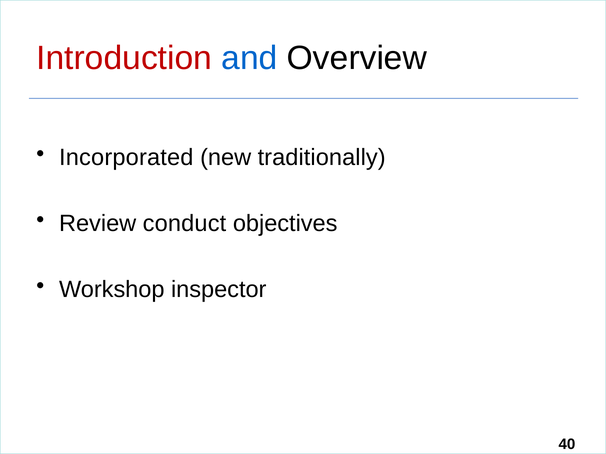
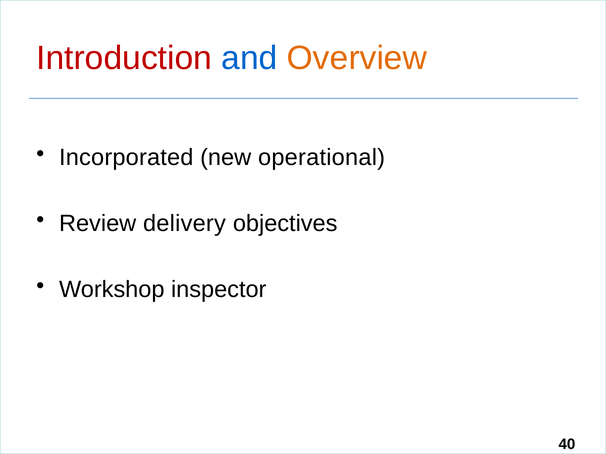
Overview colour: black -> orange (357, 58)
traditionally: traditionally -> operational (322, 158)
conduct: conduct -> delivery (184, 224)
